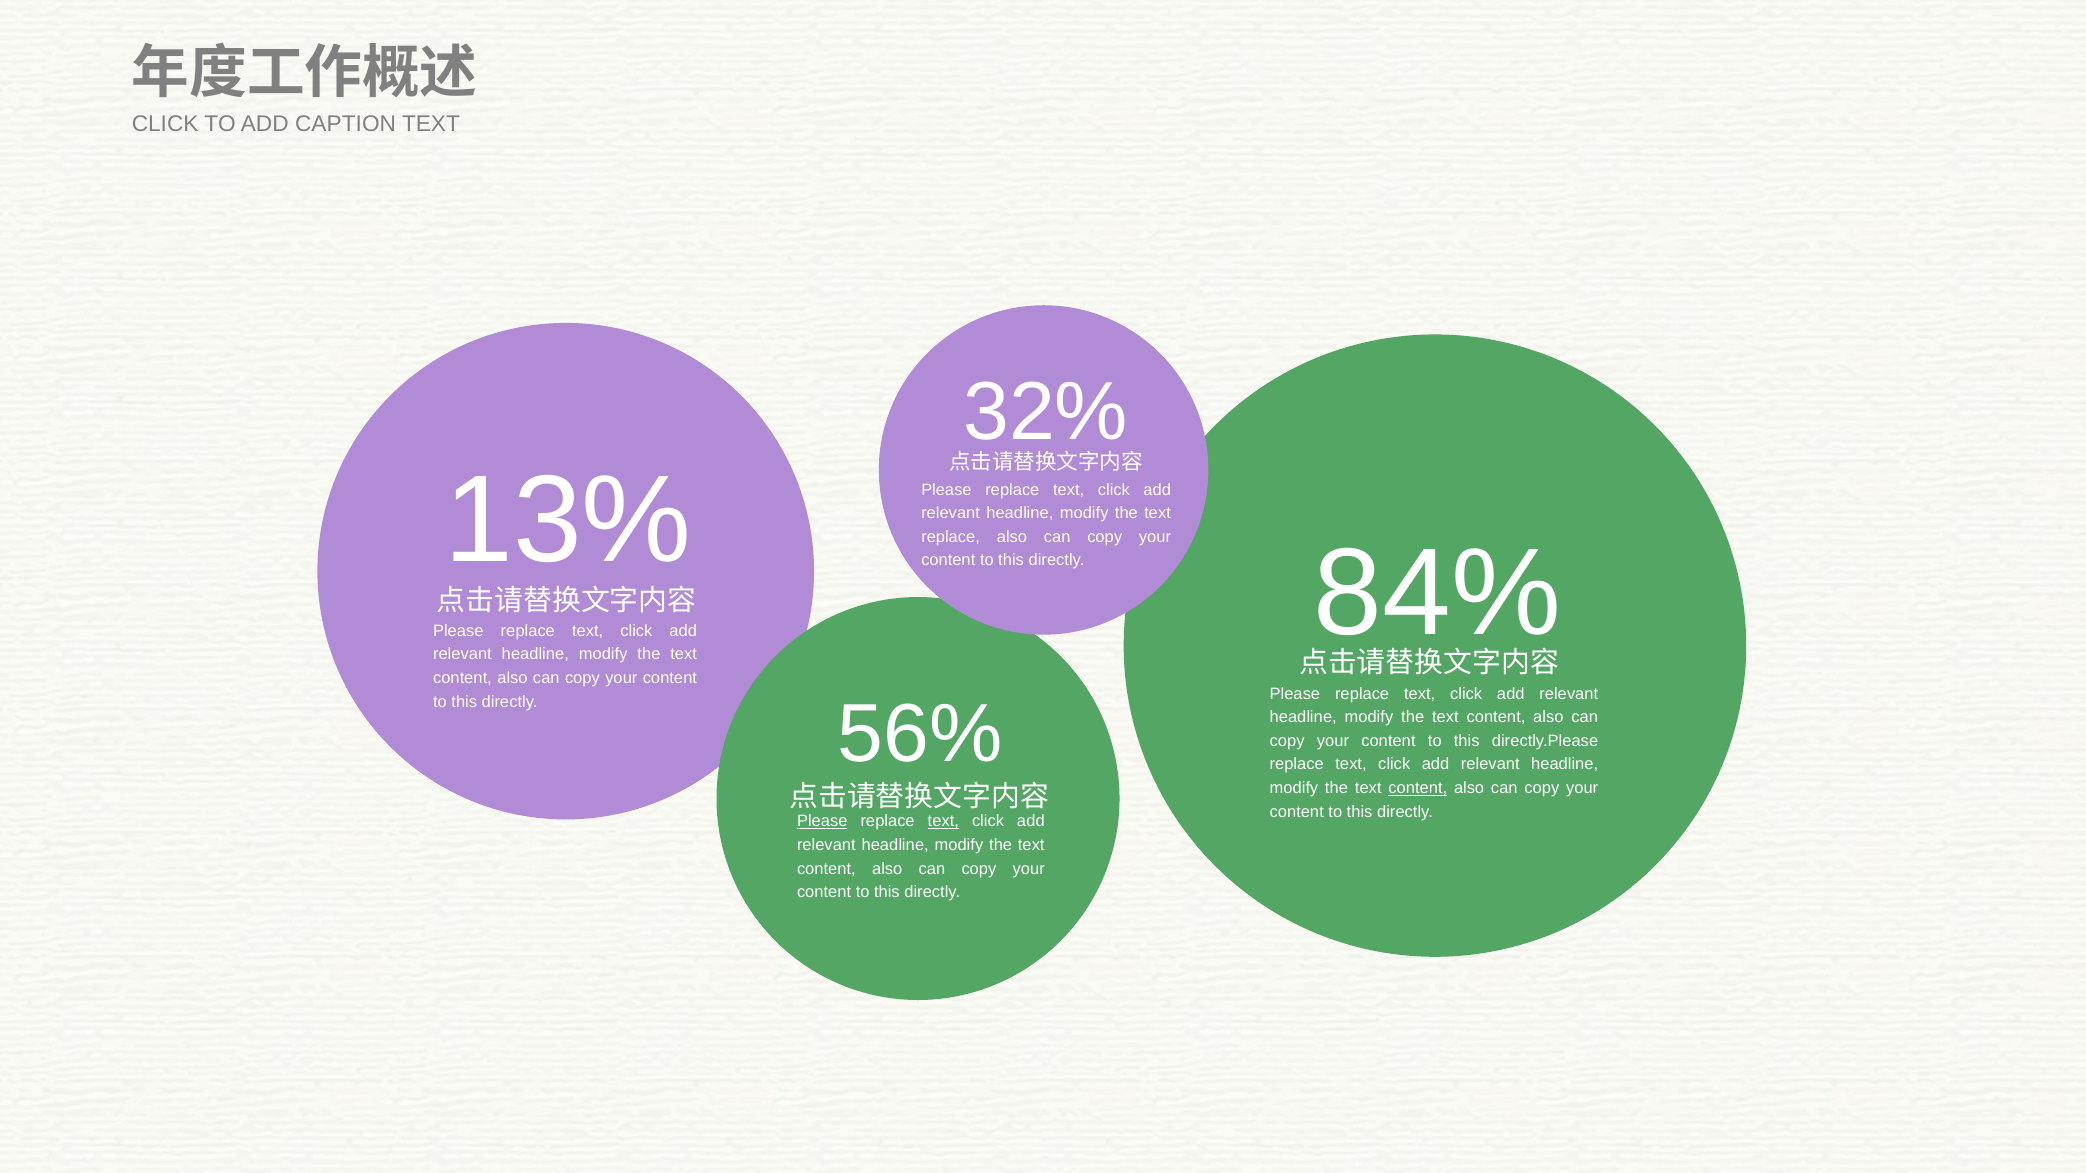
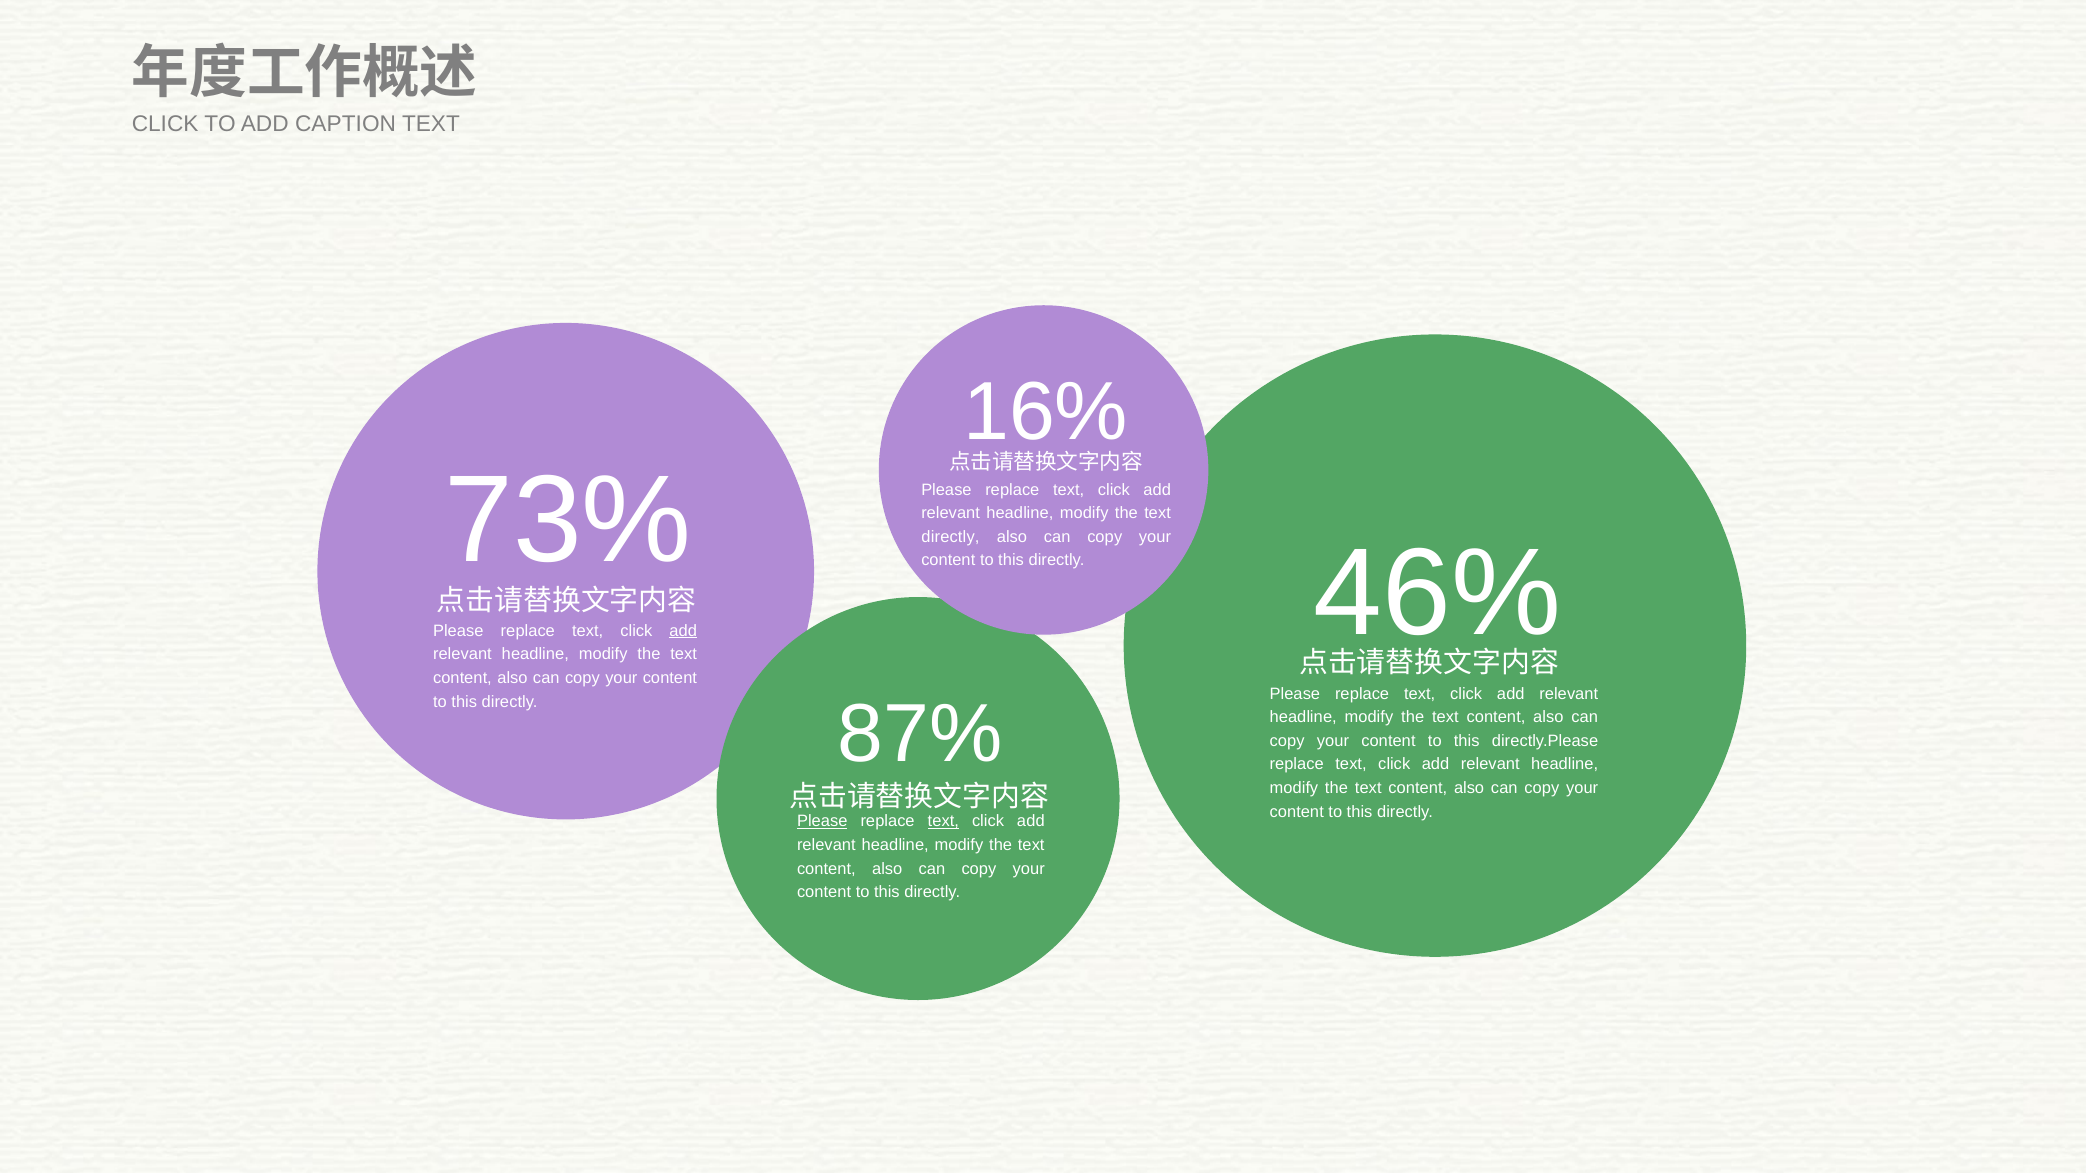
32%: 32% -> 16% (1046, 413)
13%: 13% -> 73% (568, 521)
replace: replace -> directly (950, 537)
84%: 84% -> 46% (1437, 594)
add underline: none -> present (683, 631)
56%: 56% -> 87% (920, 735)
content underline: present -> none (1418, 788)
